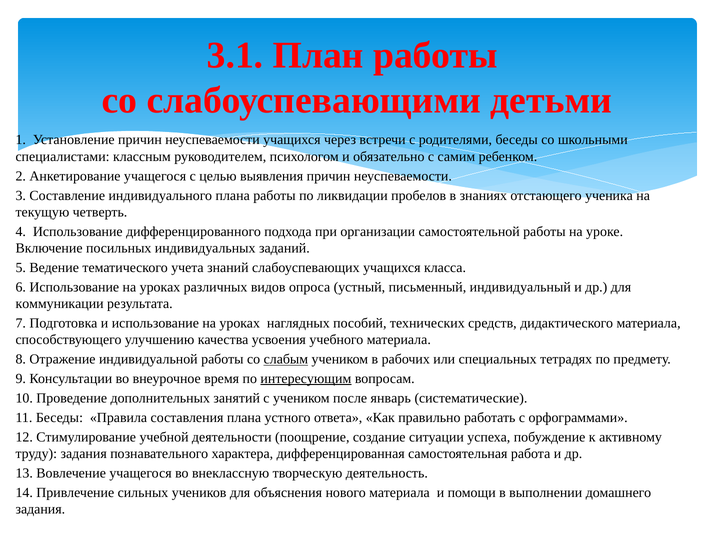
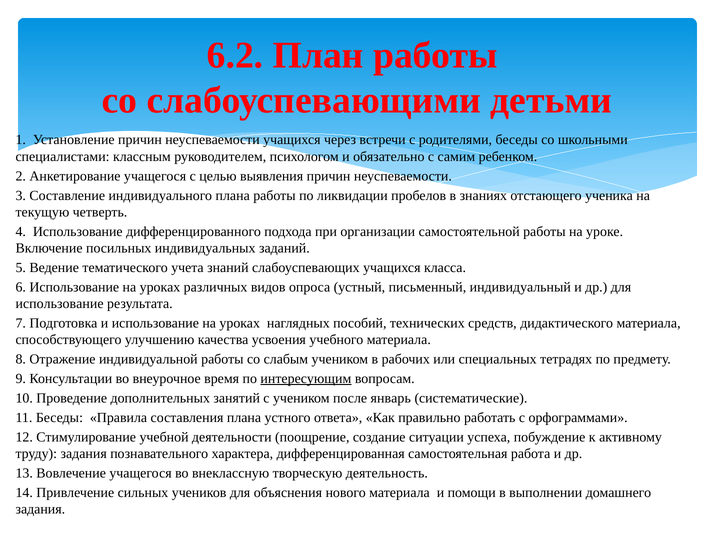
3.1: 3.1 -> 6.2 (235, 55)
коммуникации: коммуникации -> использование (60, 304)
слабым underline: present -> none (286, 360)
